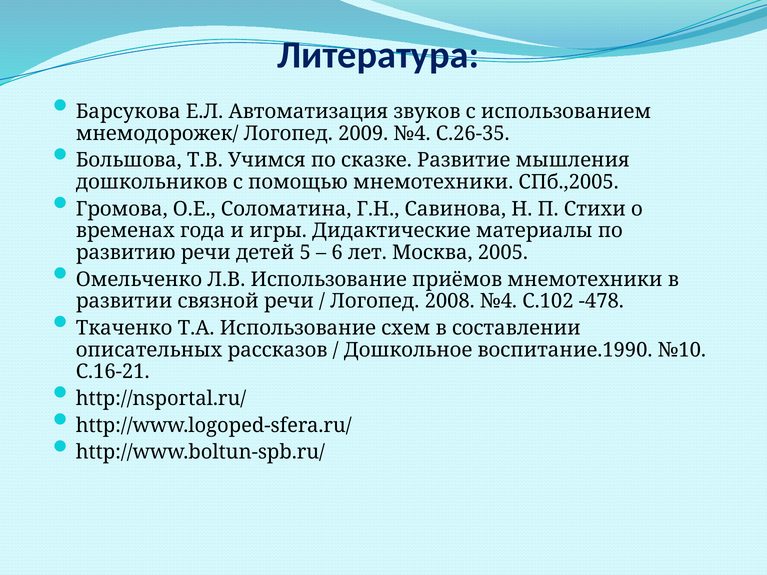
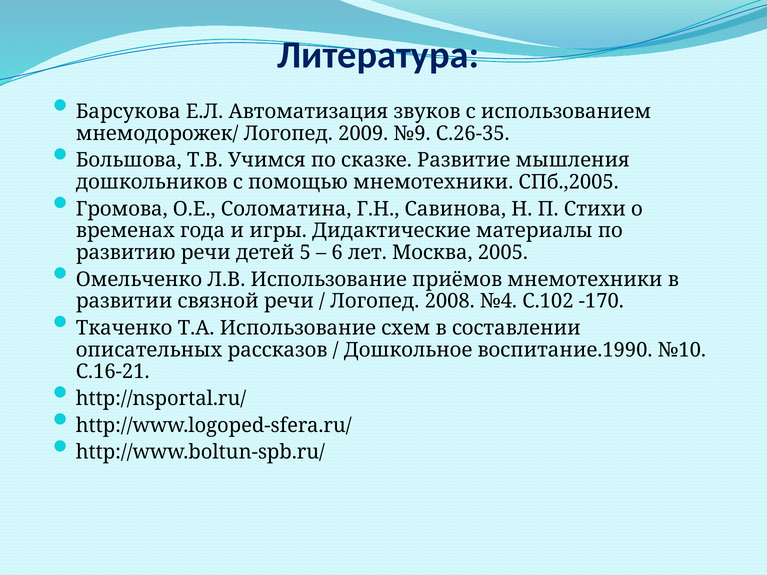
2009 №4: №4 -> №9 (412, 134)
-478: -478 -> -170 (601, 301)
